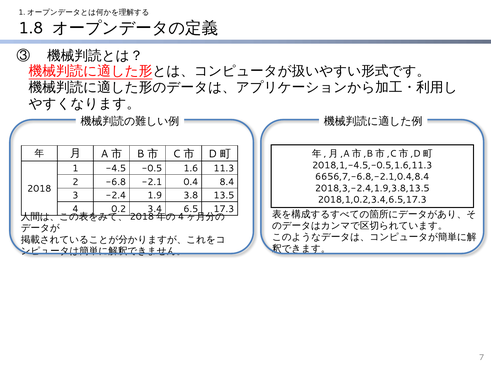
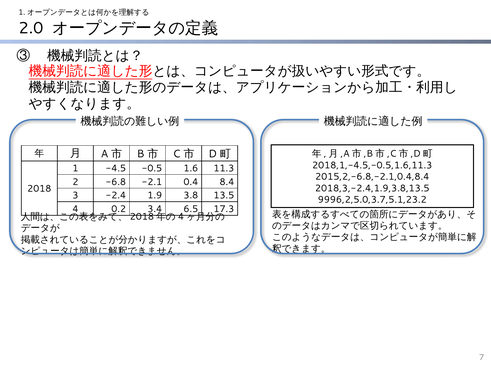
1.8: 1.8 -> 2.0 (31, 28)
6656,7,-6.8,-2.1,0.4,8.4: 6656,7,-6.8,-2.1,0.4,8.4 -> 2015,2,-6.8,-2.1,0.4,8.4 (372, 177)
2018,1,0.2,3.4,6.5,17.3: 2018,1,0.2,3.4,6.5,17.3 -> 9996,2,5.0,3.7,5.1,23.2 (372, 200)
